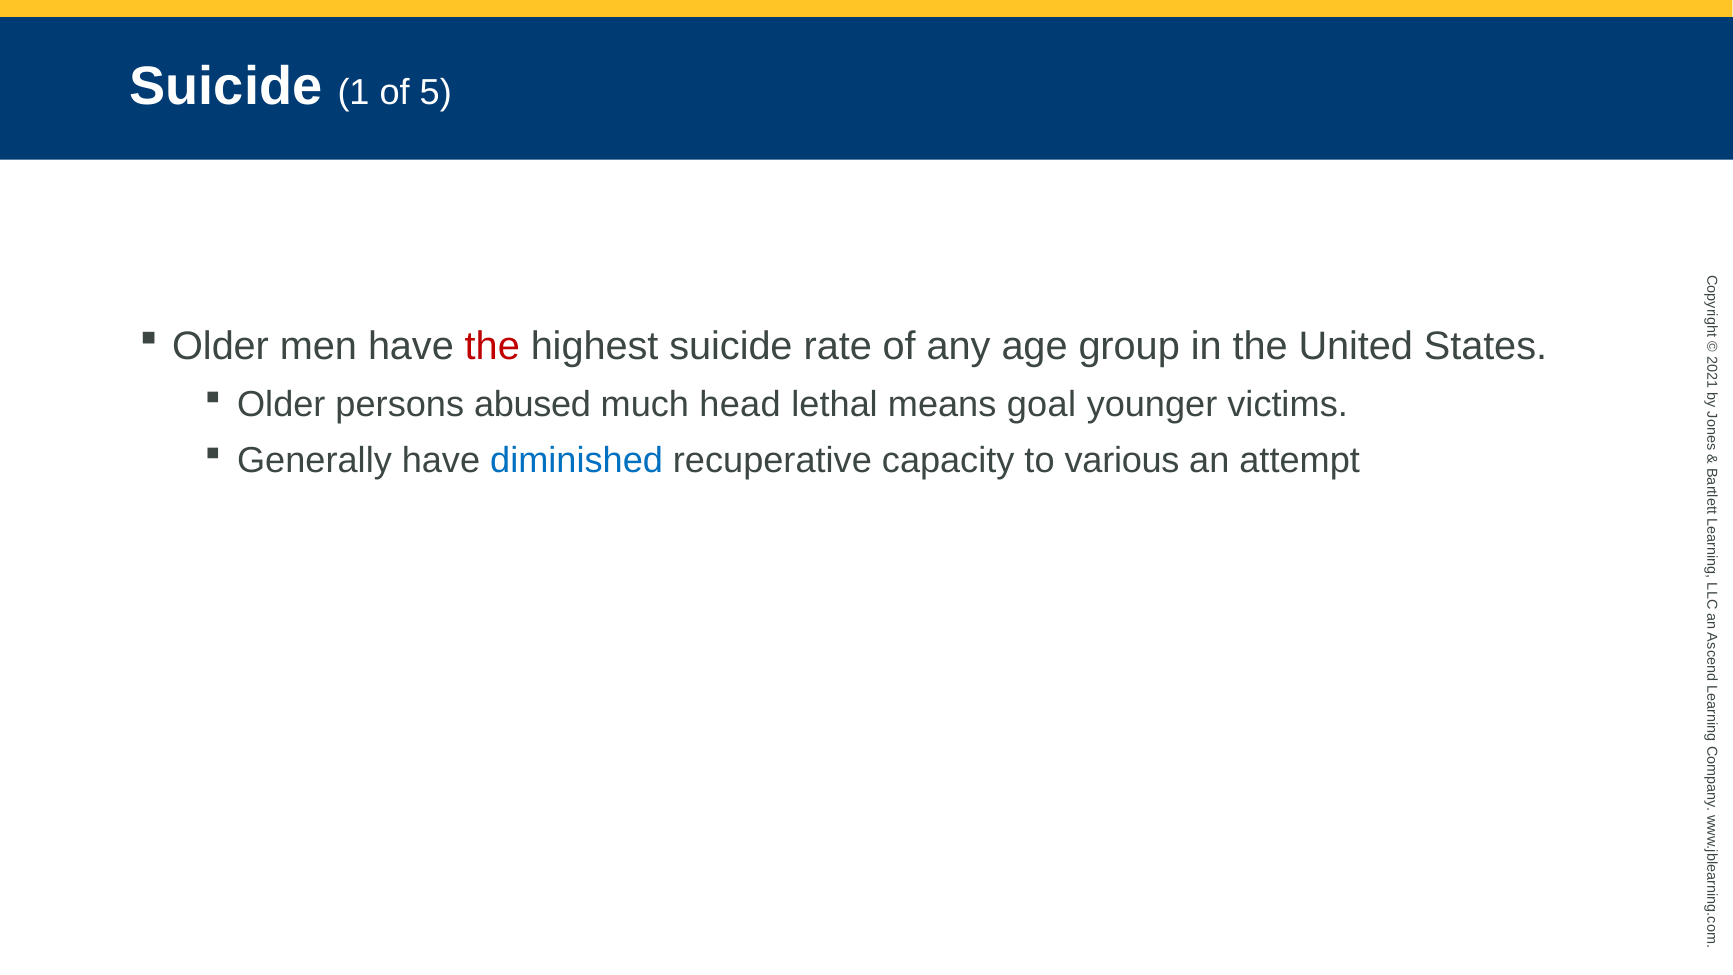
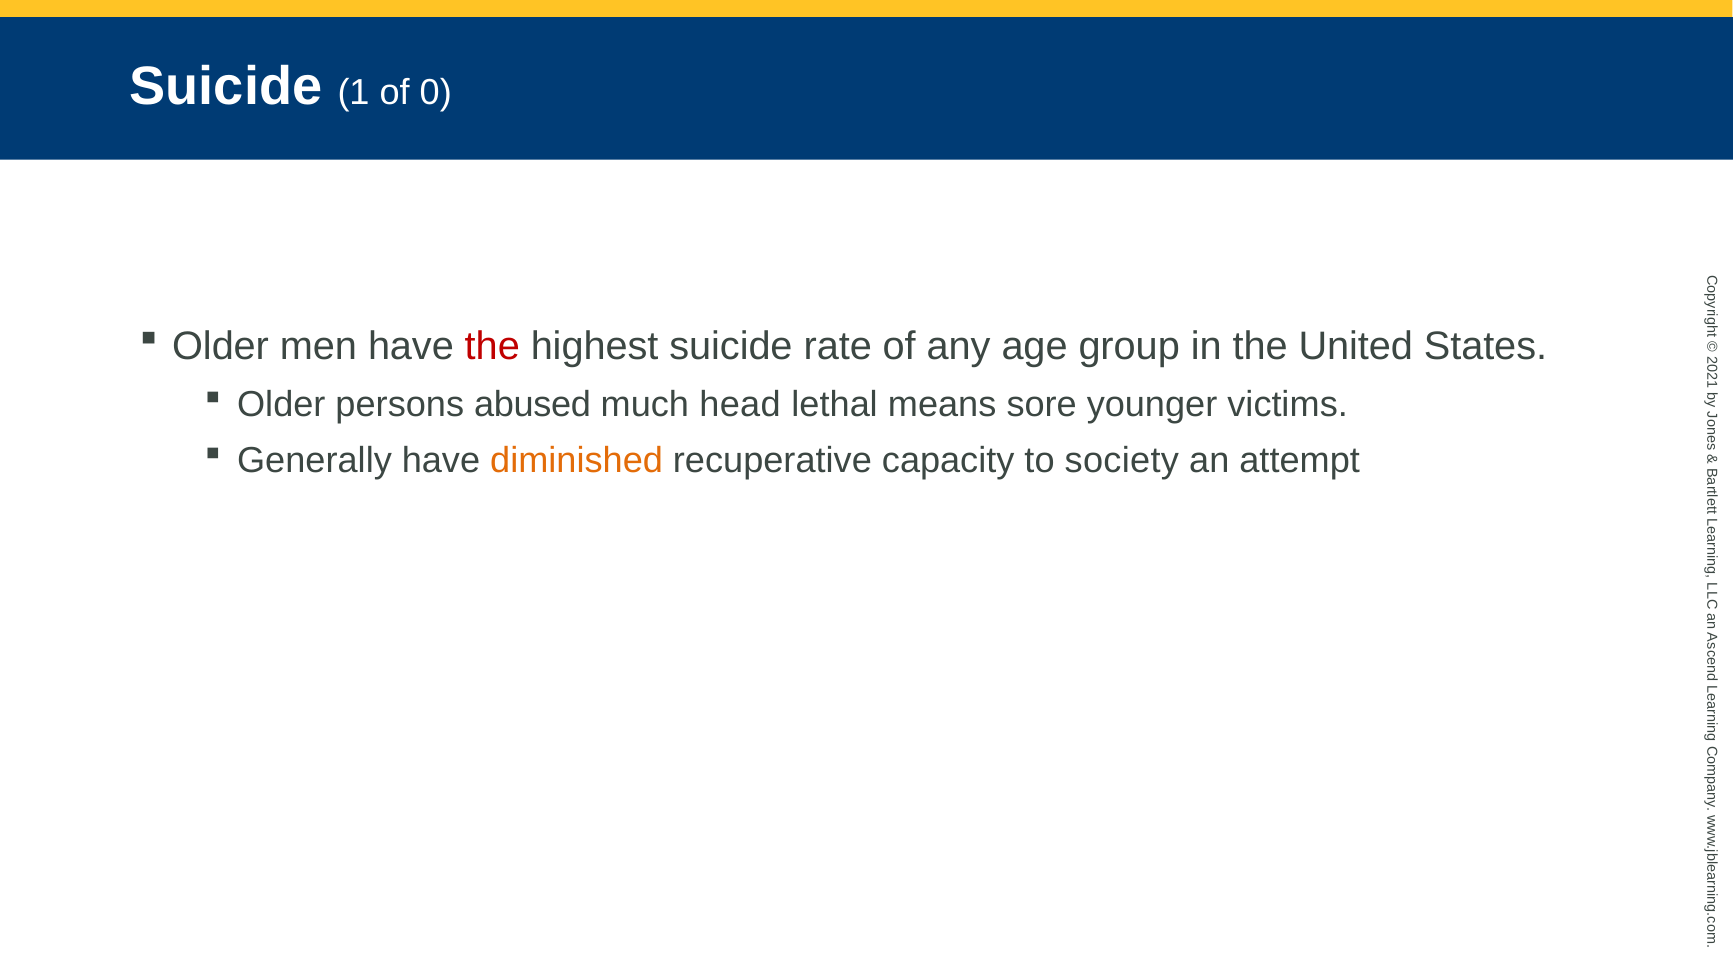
of 5: 5 -> 0 (436, 93)
goal: goal -> sore (1042, 404)
diminished colour: blue -> orange (577, 460)
various: various -> society (1122, 460)
